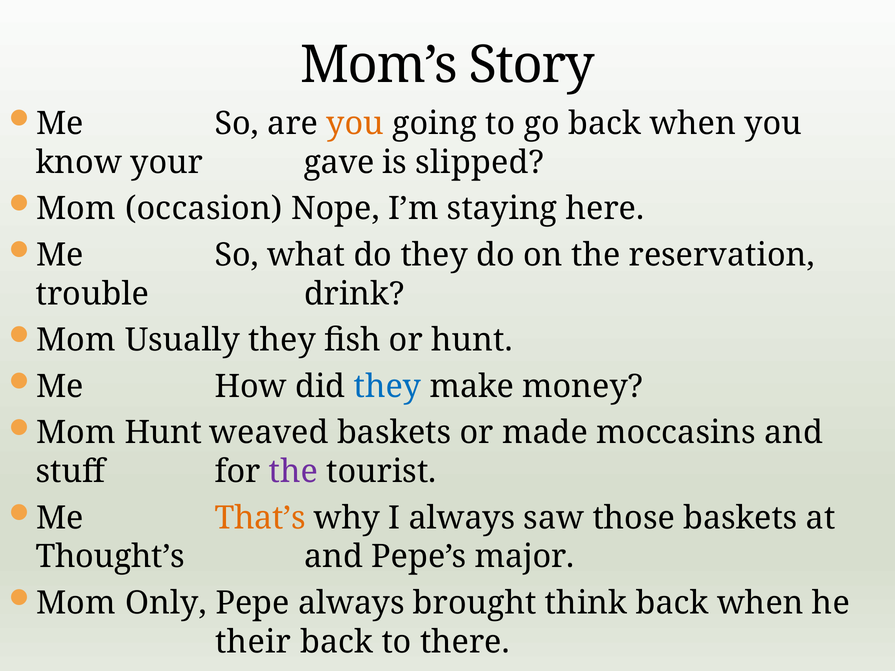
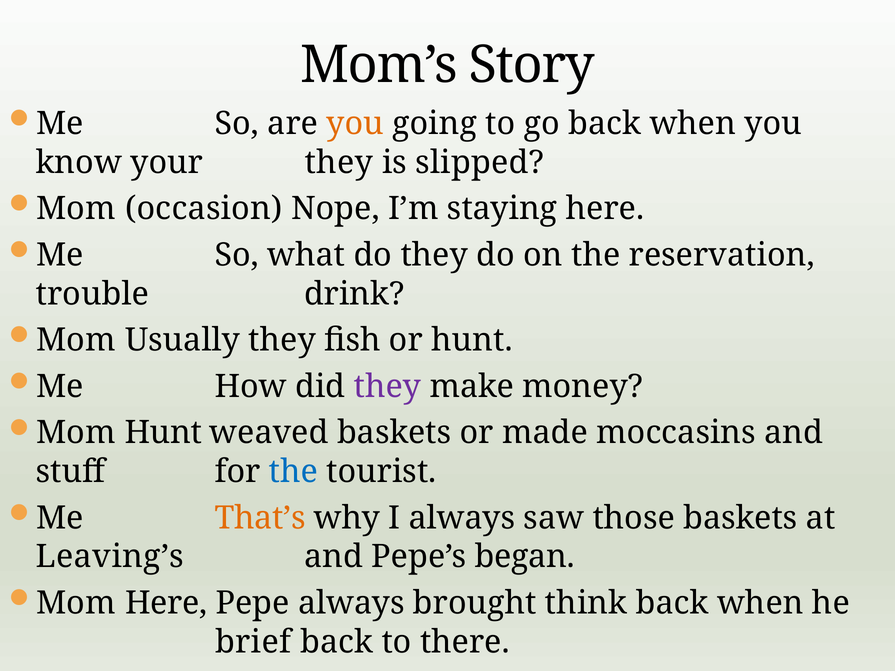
your gave: gave -> they (339, 162)
they colour: blue -> purple (387, 387)
the colour: purple -> blue (293, 472)
Thought’s: Thought’s -> Leaving’s (110, 557)
major: major -> began (525, 557)
Mom Only: Only -> Here (166, 603)
their: their -> brief (253, 642)
